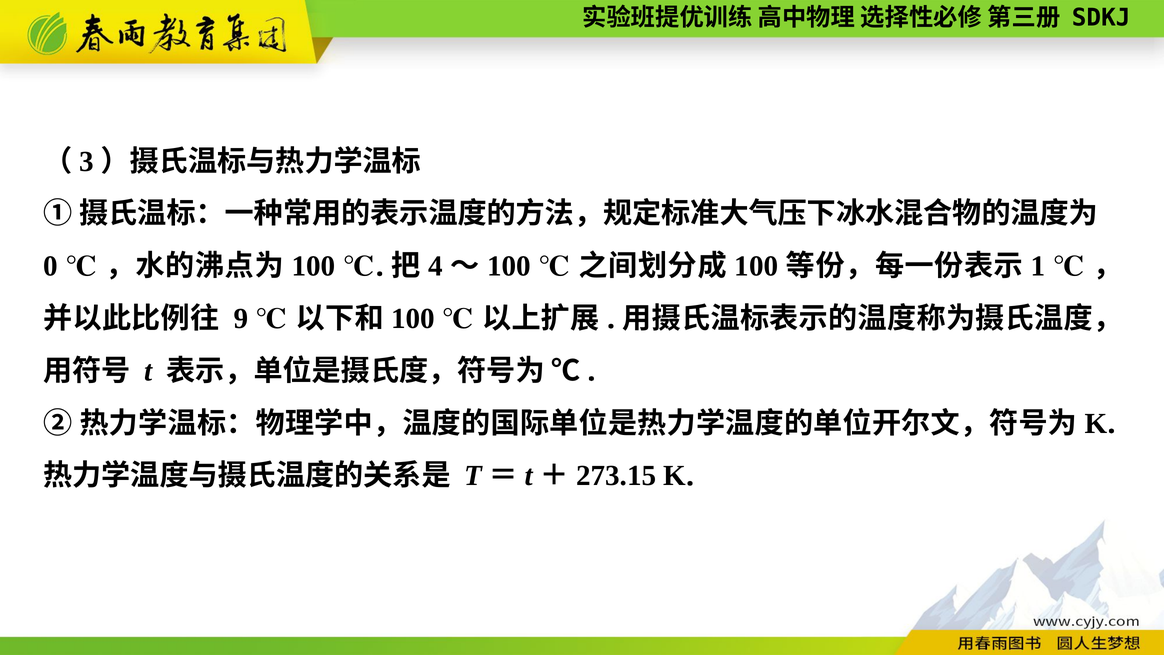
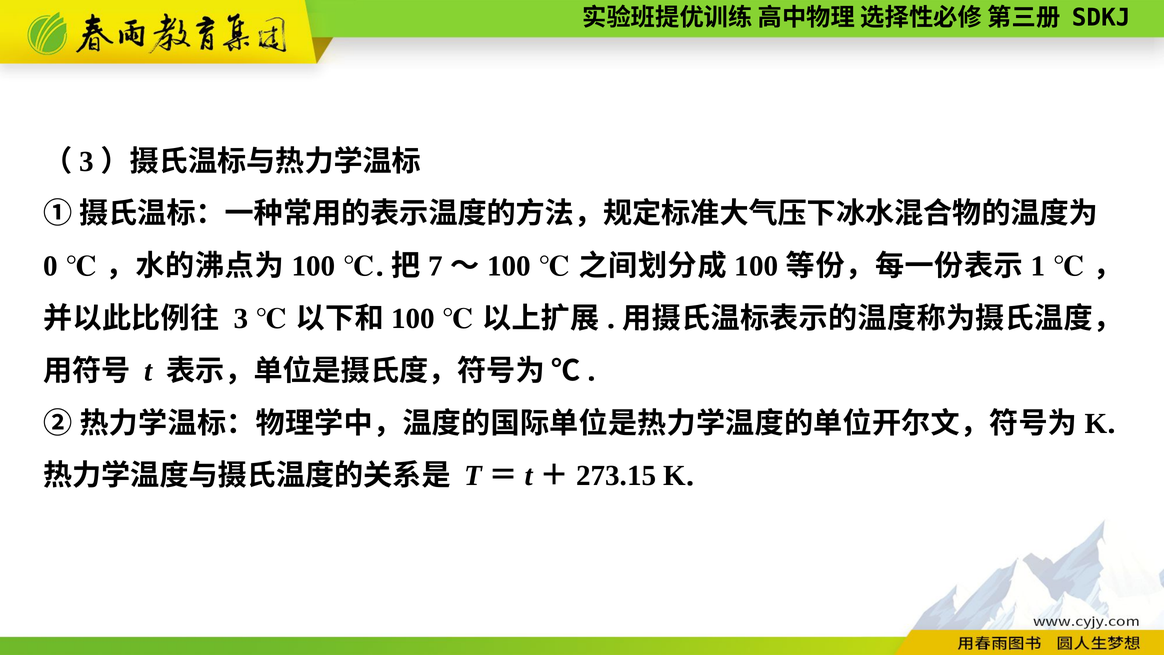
4: 4 -> 7 (435, 266)
9: 9 -> 3 (241, 319)
